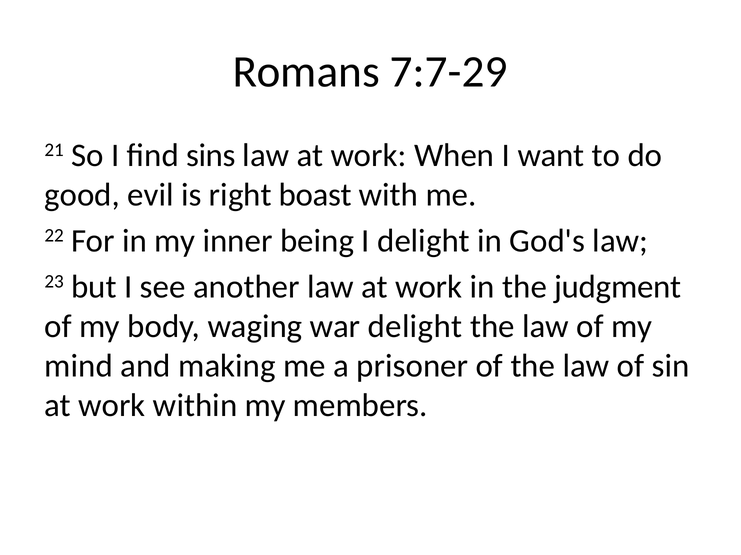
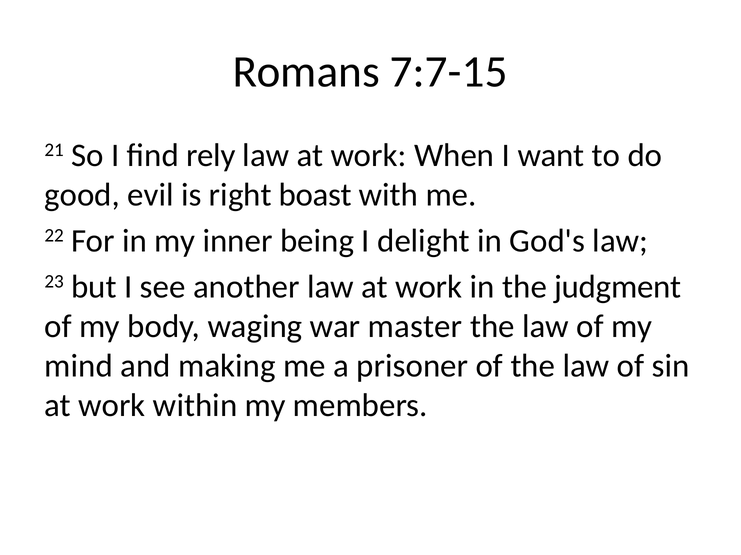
7:7-29: 7:7-29 -> 7:7-15 (449, 72)
sins: sins -> rely (211, 155)
war delight: delight -> master (415, 327)
